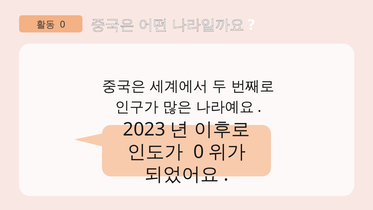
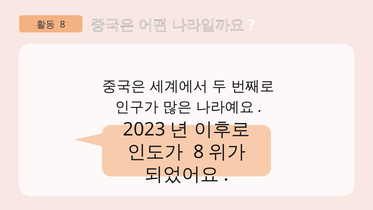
0: 0 -> 8 (63, 24)
0: 0 -> 8 (199, 152)
